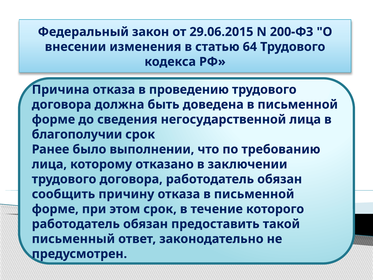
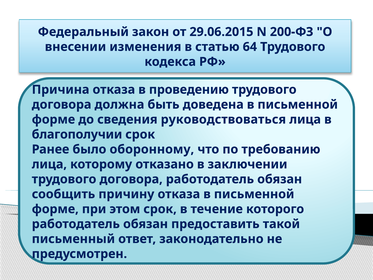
негосударственной: негосударственной -> руководствоваться (223, 119)
выполнении: выполнении -> оборонному (152, 149)
